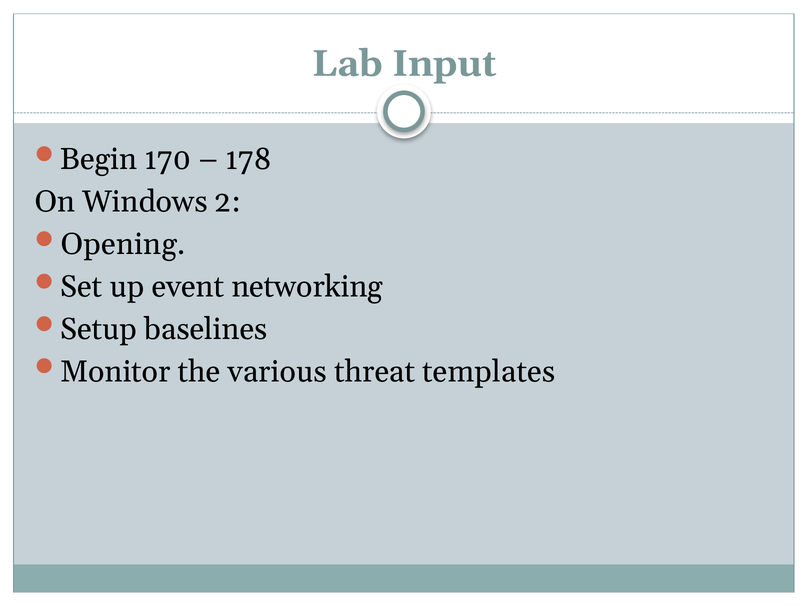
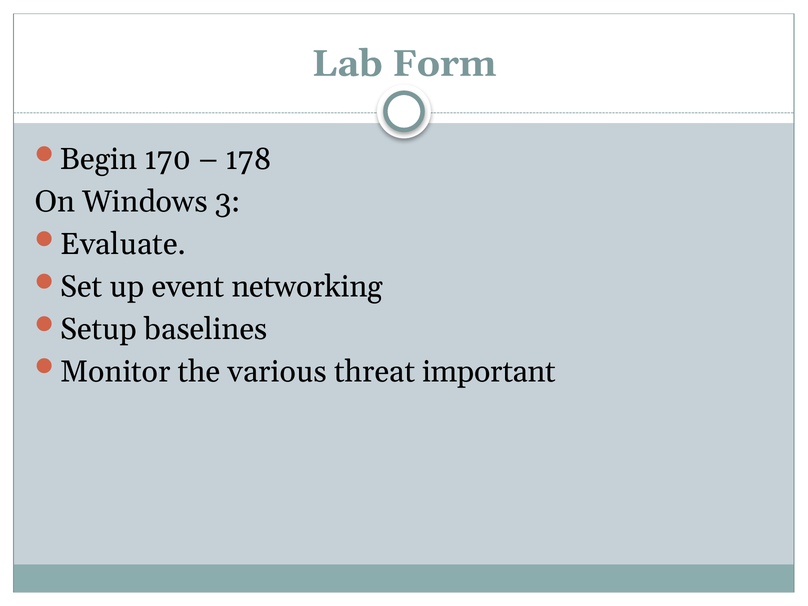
Input: Input -> Form (444, 64)
2: 2 -> 3 (227, 202)
Opening: Opening -> Evaluate (123, 244)
templates: templates -> important (489, 372)
